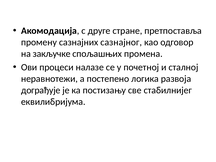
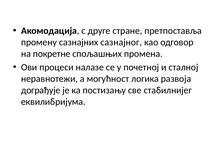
закључке: закључке -> покретне (52, 54)
постепено: постепено -> могућност (108, 79)
